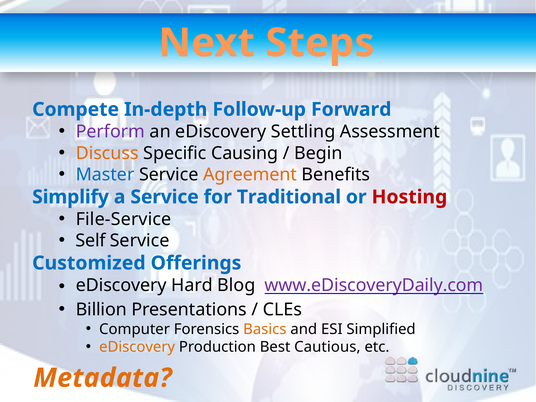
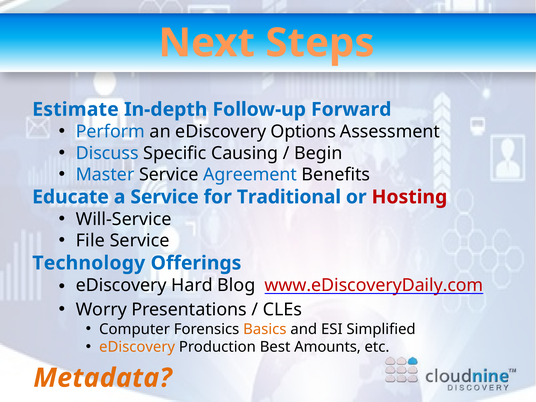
Compete: Compete -> Estimate (75, 109)
Perform colour: purple -> blue (110, 132)
Settling: Settling -> Options (303, 132)
Discuss colour: orange -> blue (107, 153)
Agreement colour: orange -> blue (250, 175)
Simplify: Simplify -> Educate (71, 197)
File-Service: File-Service -> Will-Service (124, 219)
Self: Self -> File (90, 241)
Customized: Customized -> Technology (89, 263)
www.eDiscoveryDaily.com colour: purple -> red (374, 285)
Billion: Billion -> Worry (101, 310)
Cautious: Cautious -> Amounts (327, 347)
